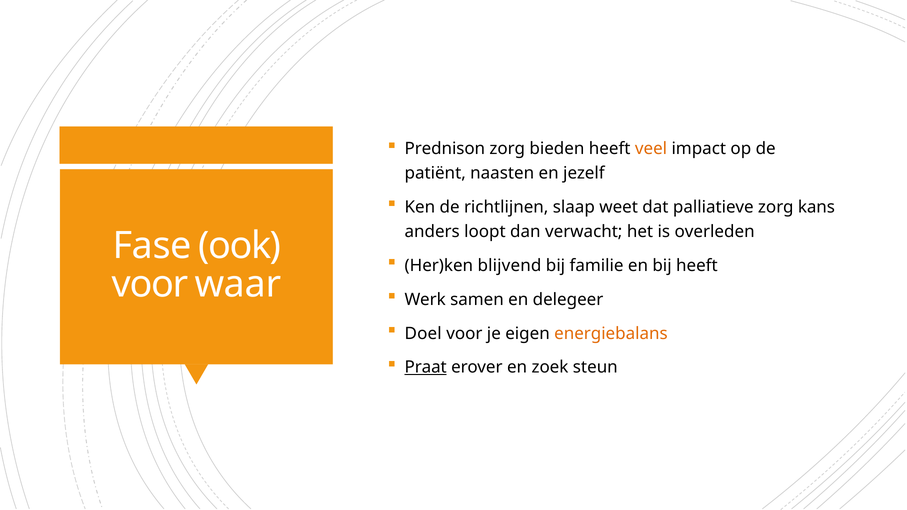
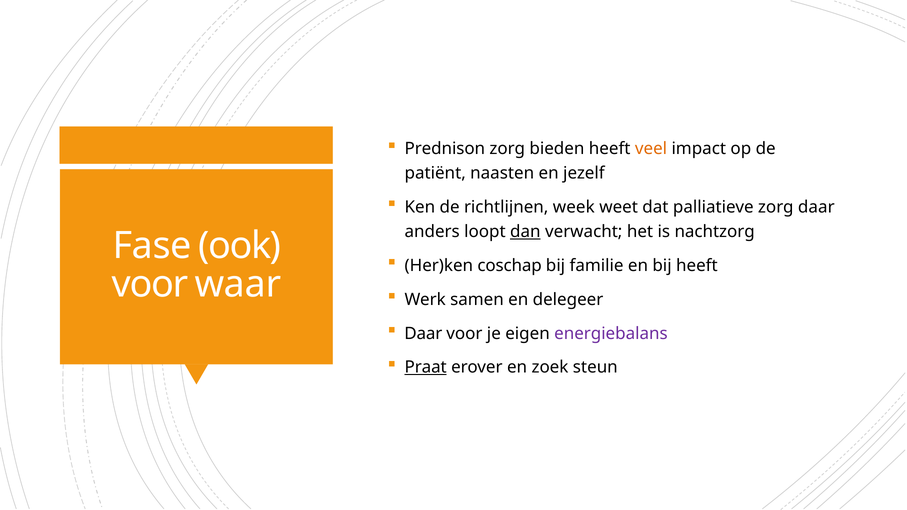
slaap: slaap -> week (574, 207)
zorg kans: kans -> daar (816, 207)
dan underline: none -> present (525, 232)
overleden: overleden -> nachtzorg (715, 232)
blijvend: blijvend -> coschap (510, 266)
Doel: Doel -> Daar (423, 334)
energiebalans colour: orange -> purple (611, 334)
